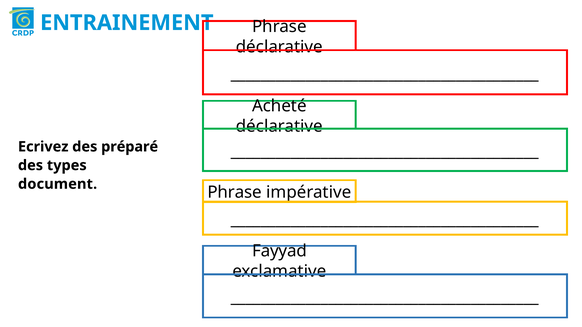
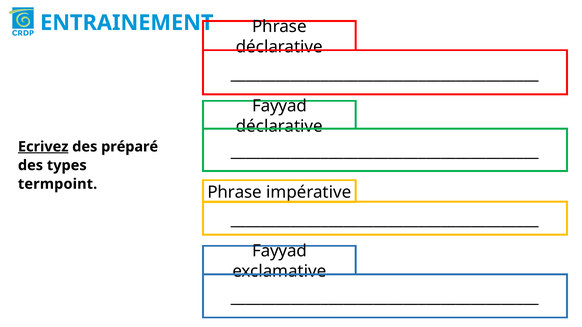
Acheté: Acheté -> Fayyad (279, 106)
Ecrivez underline: none -> present (43, 147)
document: document -> termpoint (58, 184)
